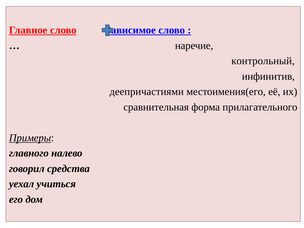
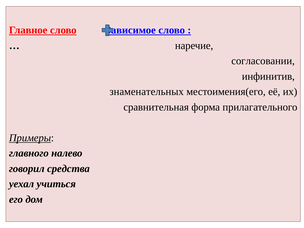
контрольный: контрольный -> согласовании (263, 61)
деепричастиями: деепричастиями -> знаменательных (147, 92)
